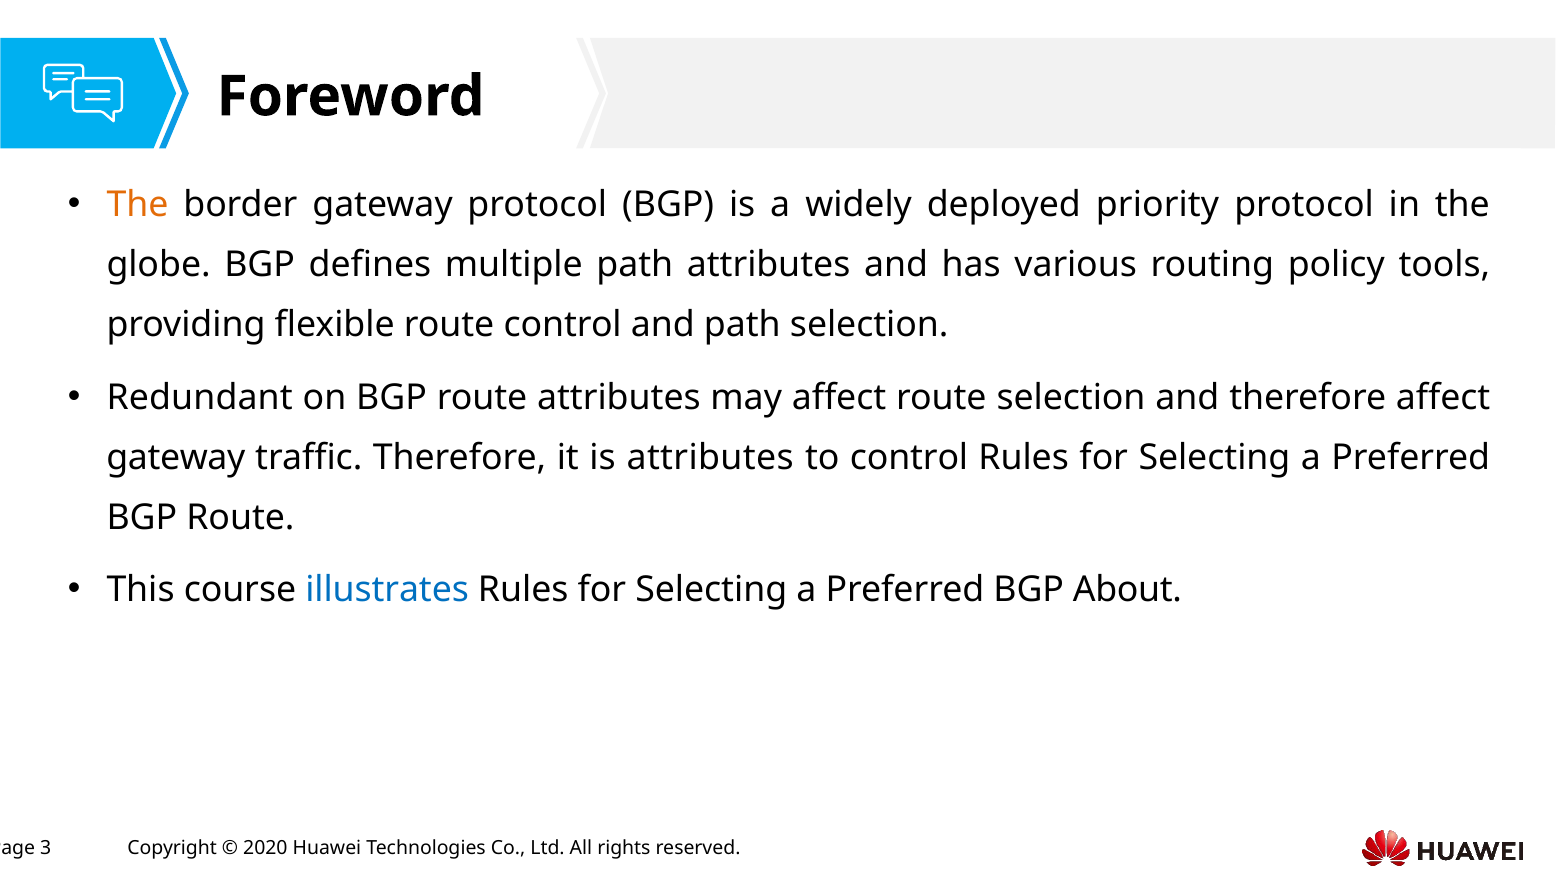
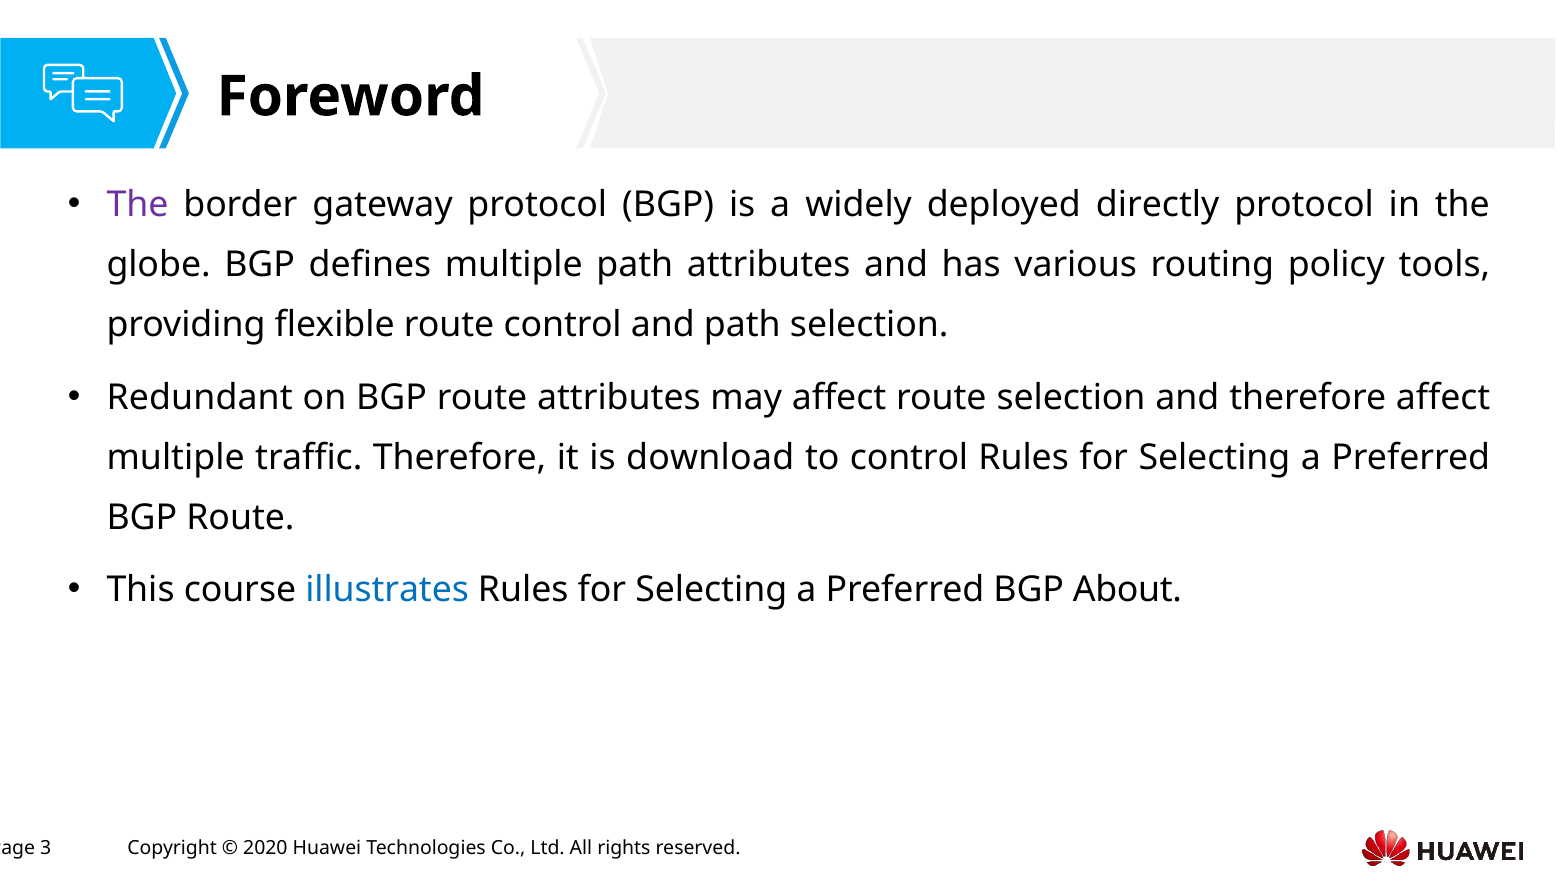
The colour: orange -> purple (137, 205)
priority: priority -> directly (1158, 205)
gateway: gateway -> multiple (176, 457)
is attributes: attributes -> download (710, 457)
